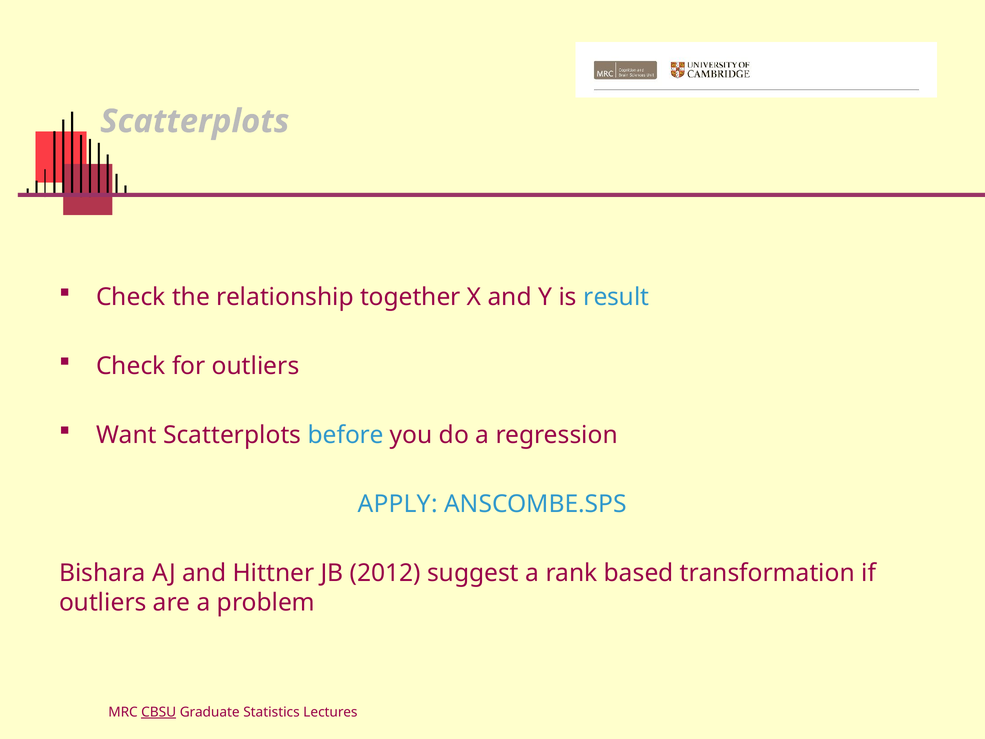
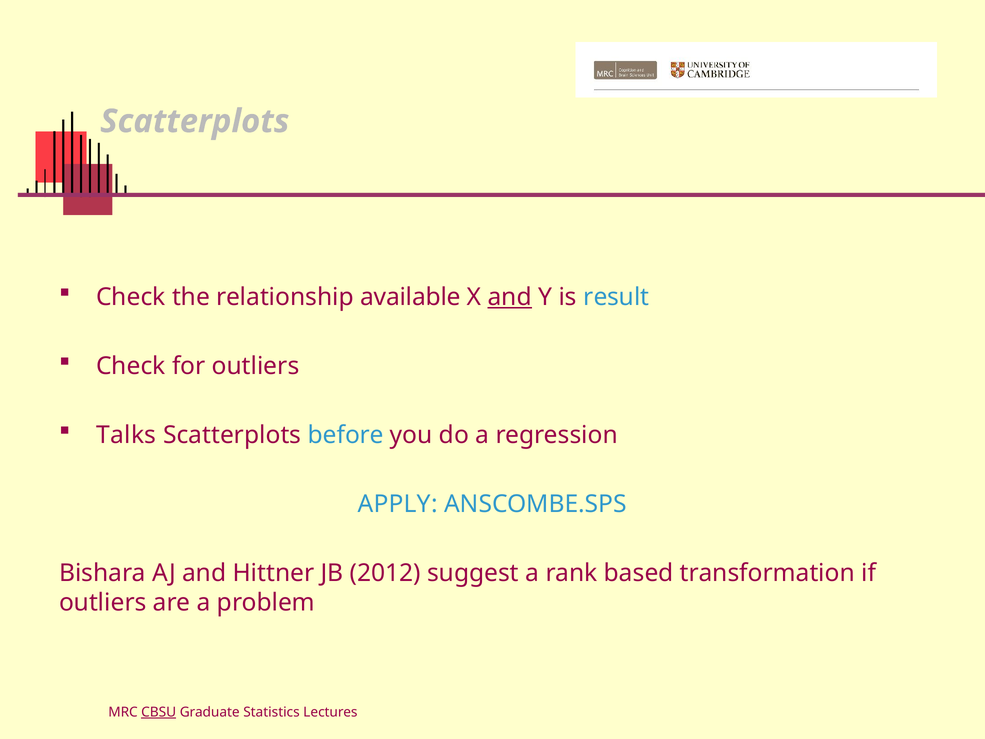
together: together -> available (410, 297)
and underline: none -> present (510, 297)
Want: Want -> Talks (126, 435)
